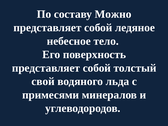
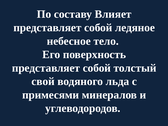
Можно: Можно -> Влияет (113, 14)
